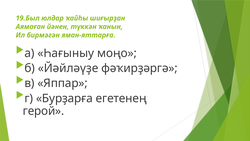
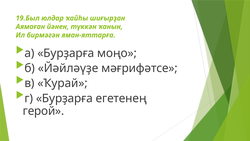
а Һағыныу: Һағыныу -> Бурҙарға (66, 53)
фәҡирҙәргә: фәҡирҙәргә -> мәғрифәтсе (139, 68)
Яппар: Яппар -> Ҡурай (63, 83)
